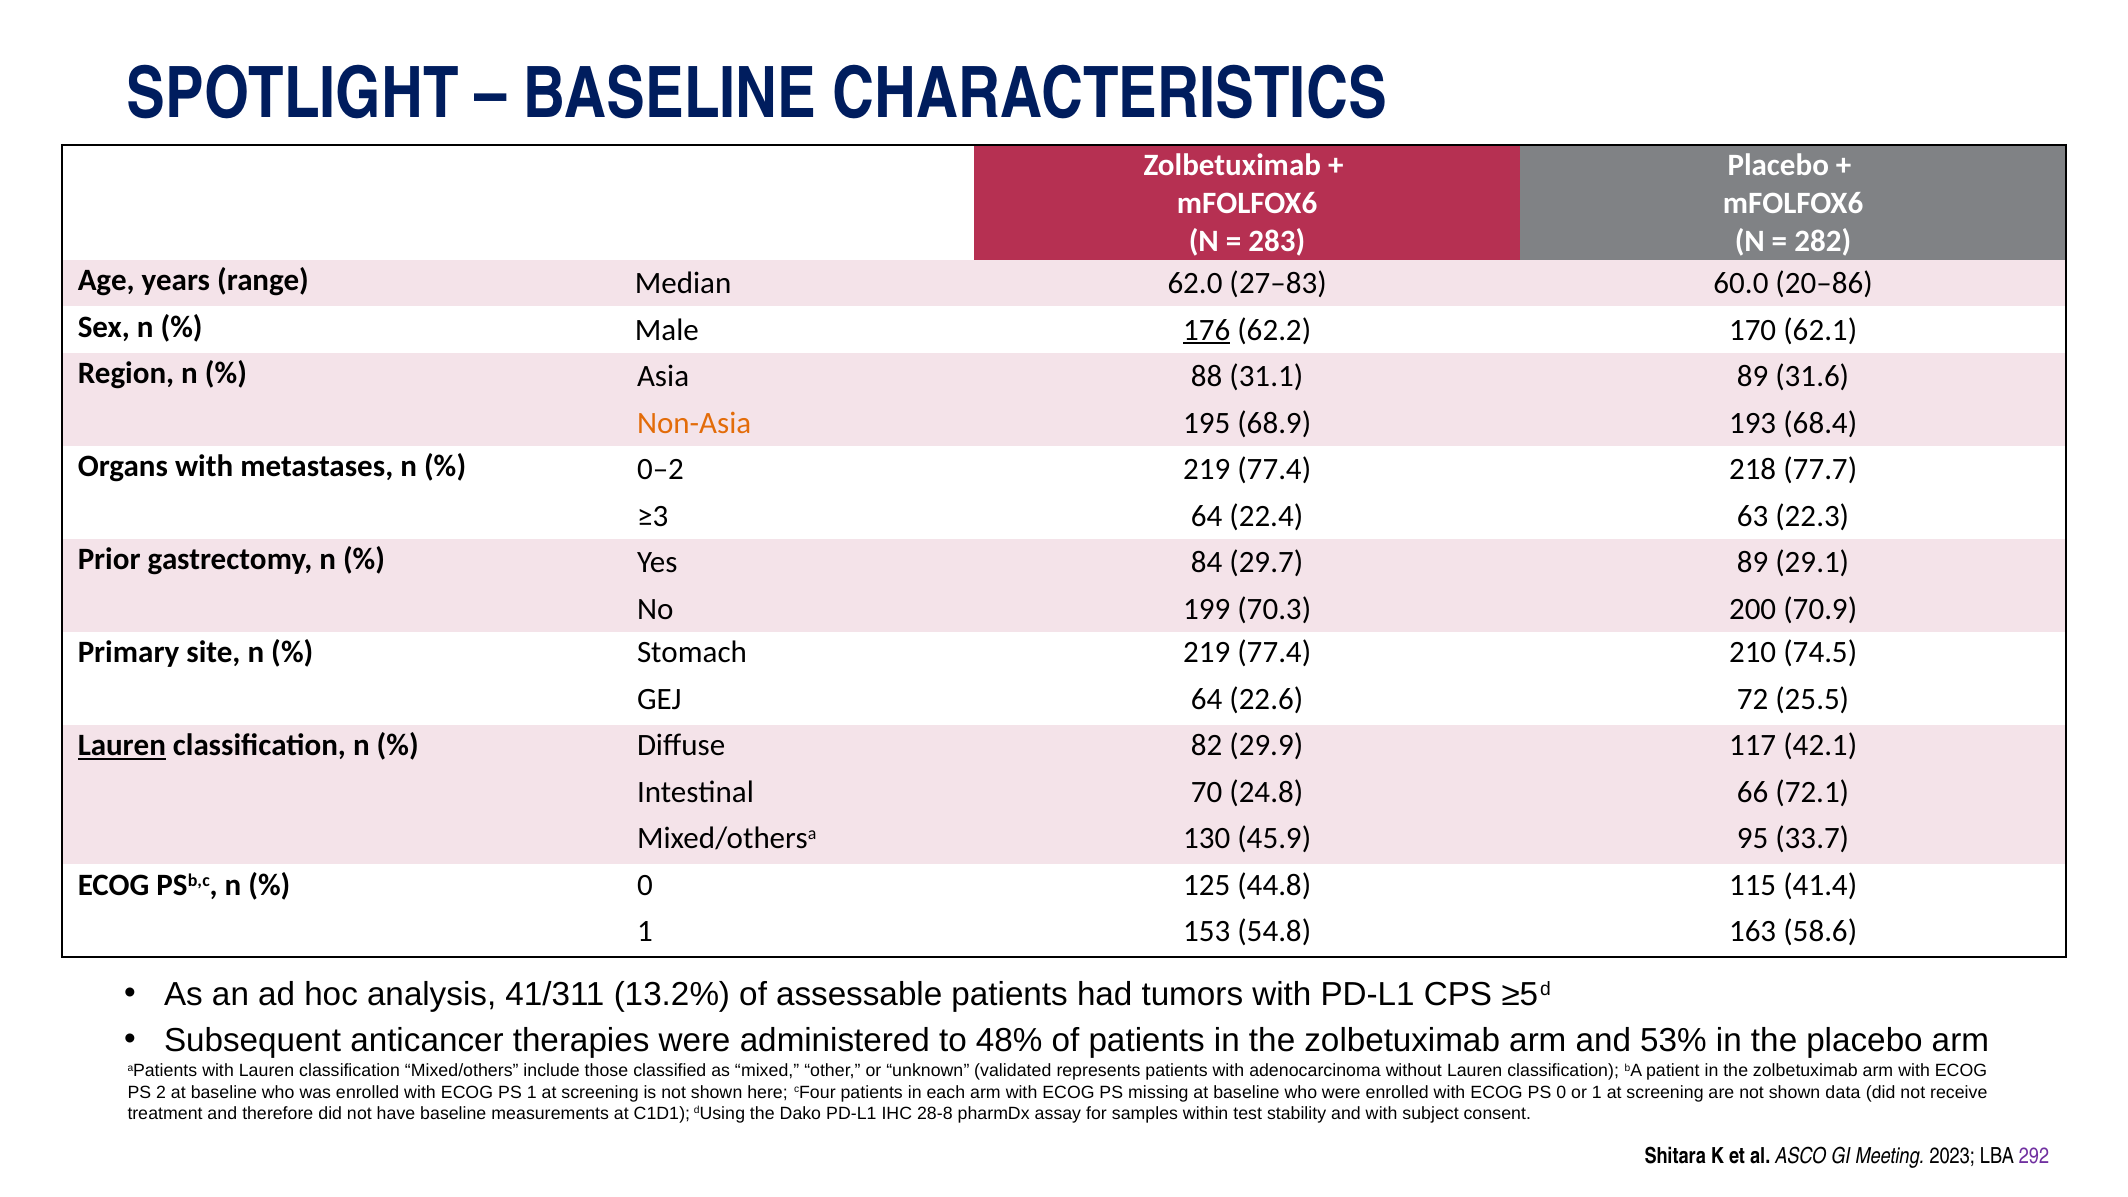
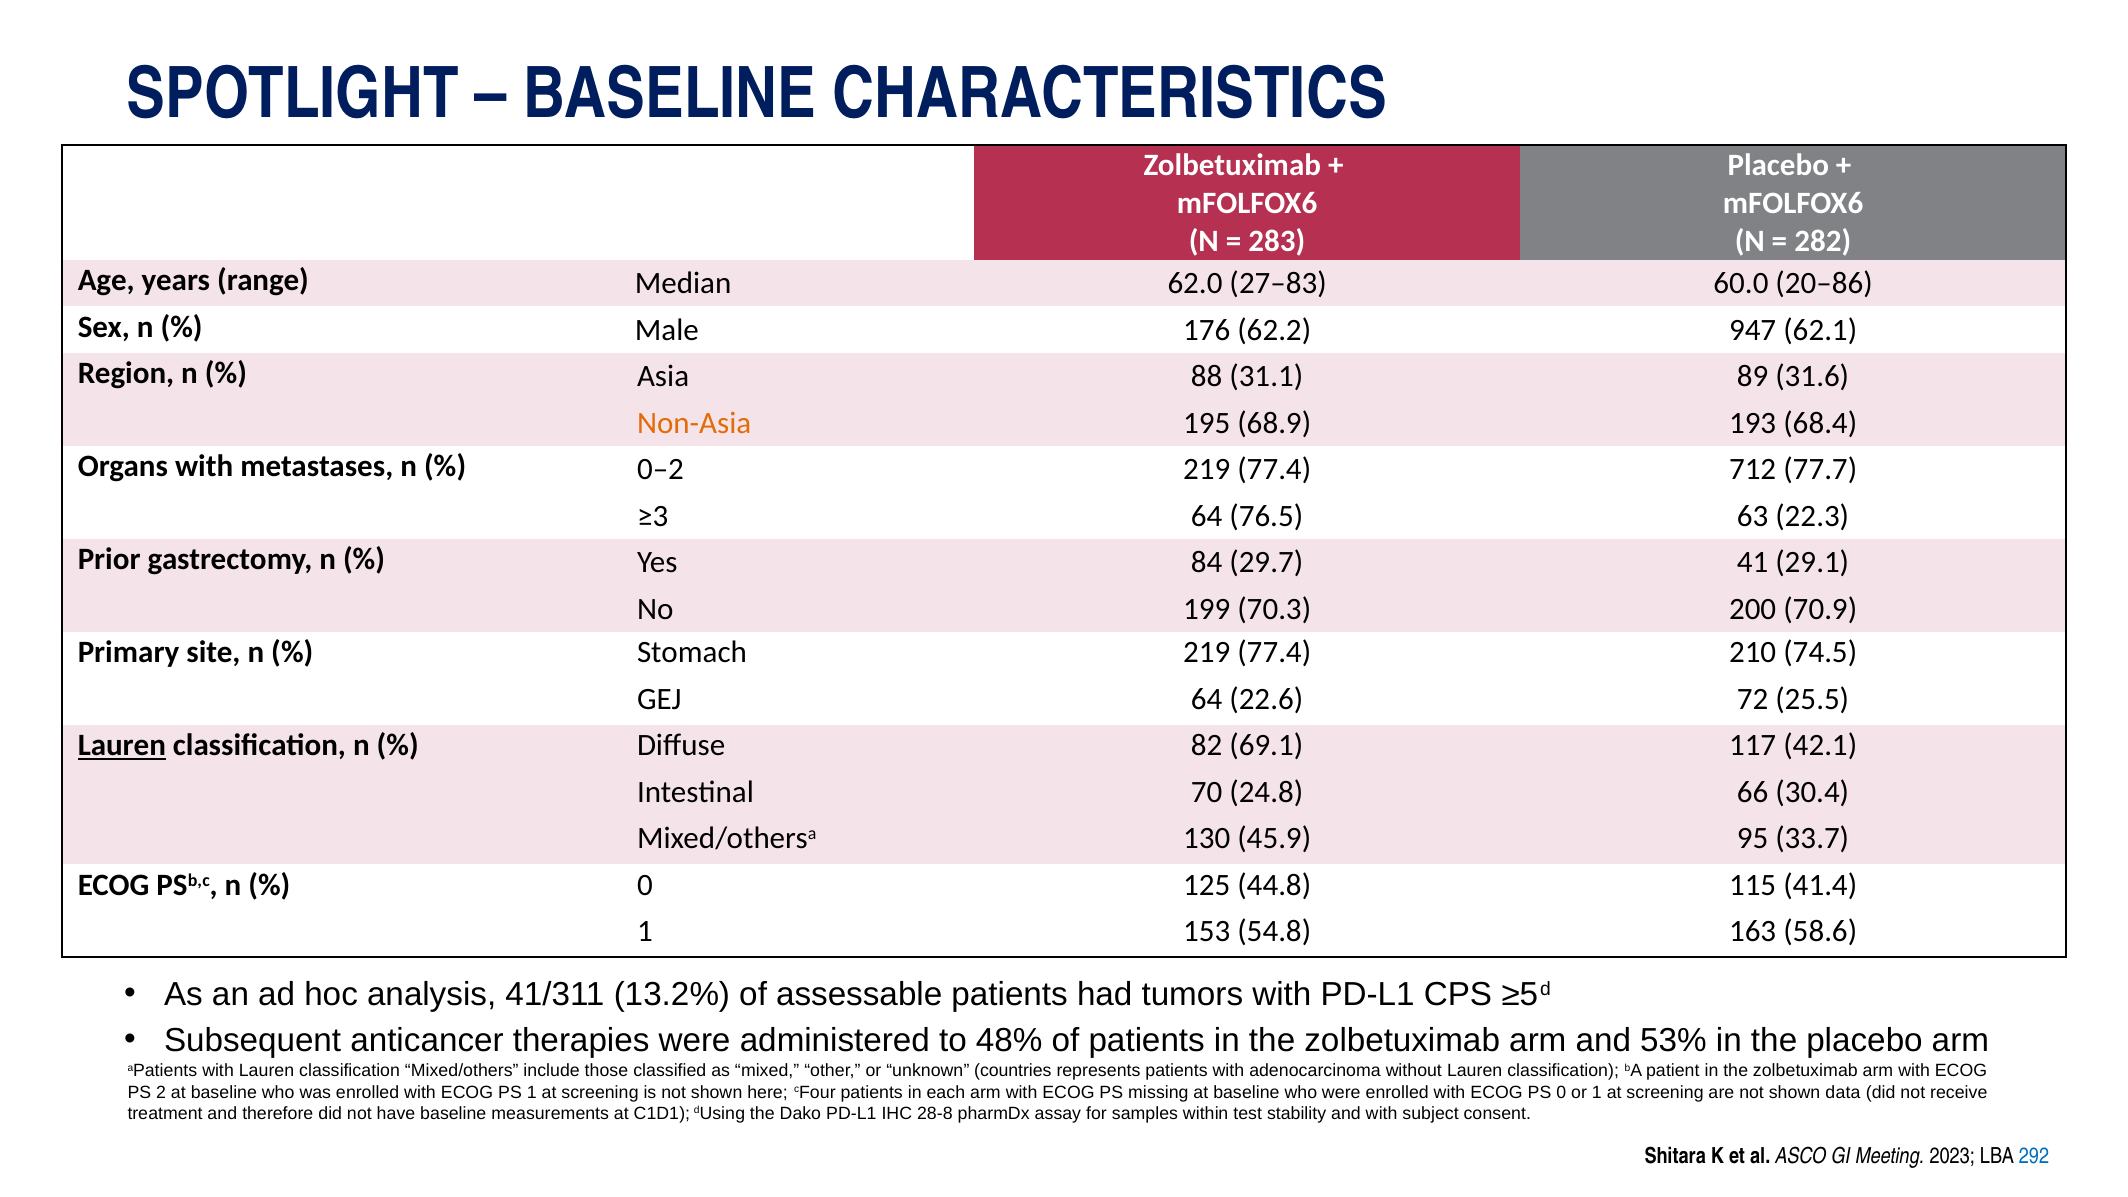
176 underline: present -> none (1207, 330)
170: 170 -> 947 (1753, 330)
218: 218 -> 712 (1753, 469)
22.4: 22.4 -> 76.5 (1266, 516)
29.7 89: 89 -> 41 (1753, 562)
29.9: 29.9 -> 69.1 (1266, 746)
72.1: 72.1 -> 30.4 (1812, 792)
validated: validated -> countries (1013, 1071)
292 colour: purple -> blue (2034, 1157)
